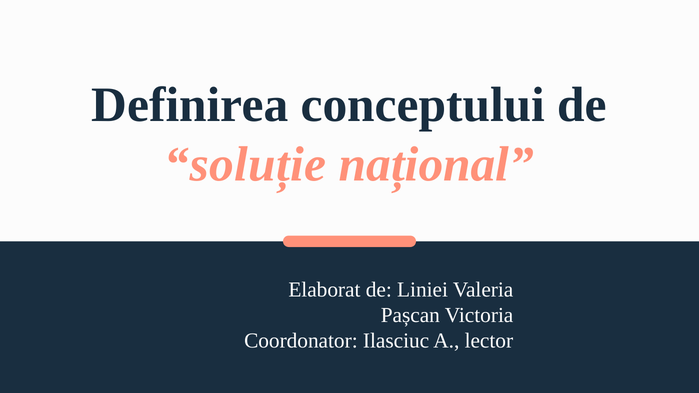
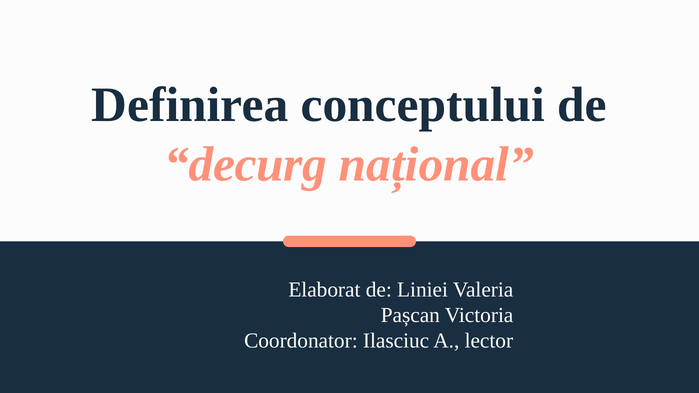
soluție: soluție -> decurg (246, 164)
